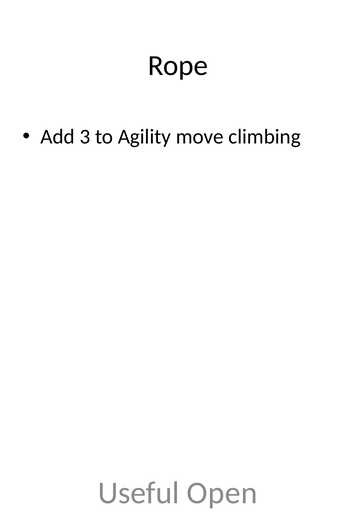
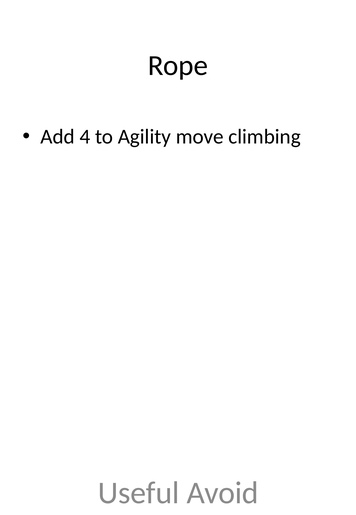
3: 3 -> 4 (85, 137)
Open: Open -> Avoid (222, 492)
